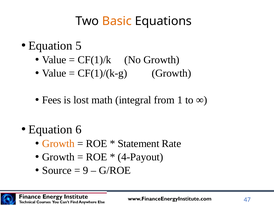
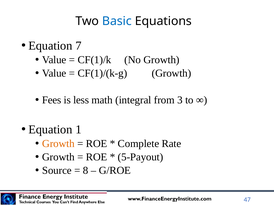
Basic colour: orange -> blue (117, 21)
5: 5 -> 7 (78, 46)
lost: lost -> less (81, 100)
1: 1 -> 3 (180, 100)
6: 6 -> 1 (78, 130)
Statement: Statement -> Complete (138, 144)
4-Payout: 4-Payout -> 5-Payout (141, 157)
9: 9 -> 8 (86, 171)
